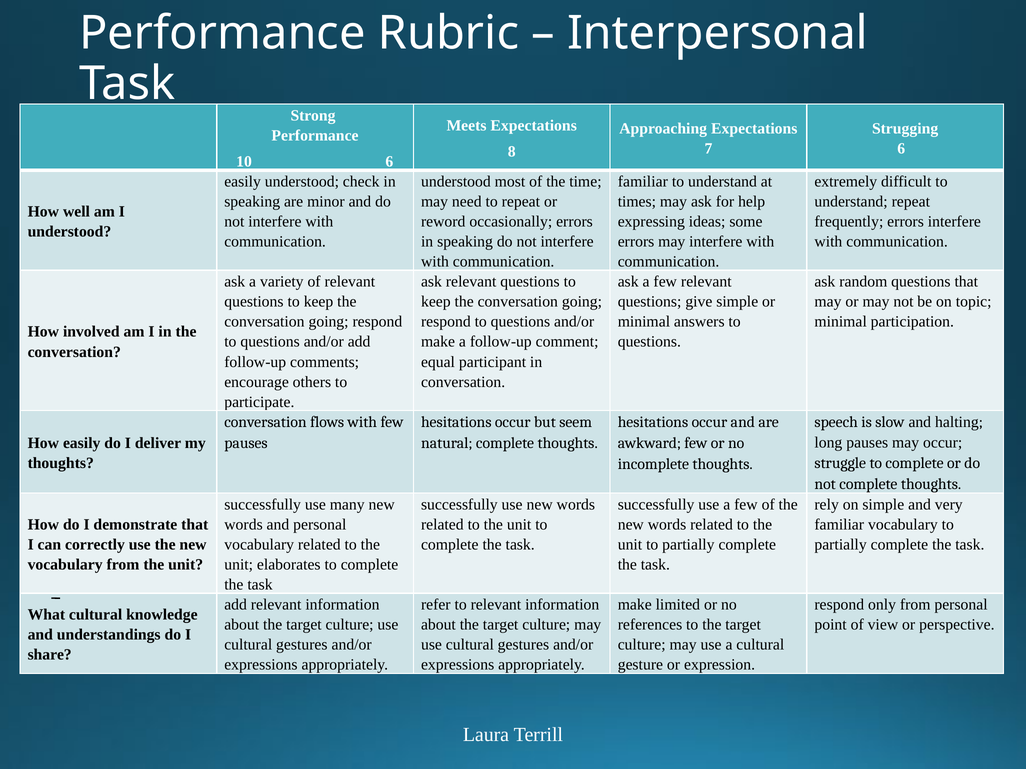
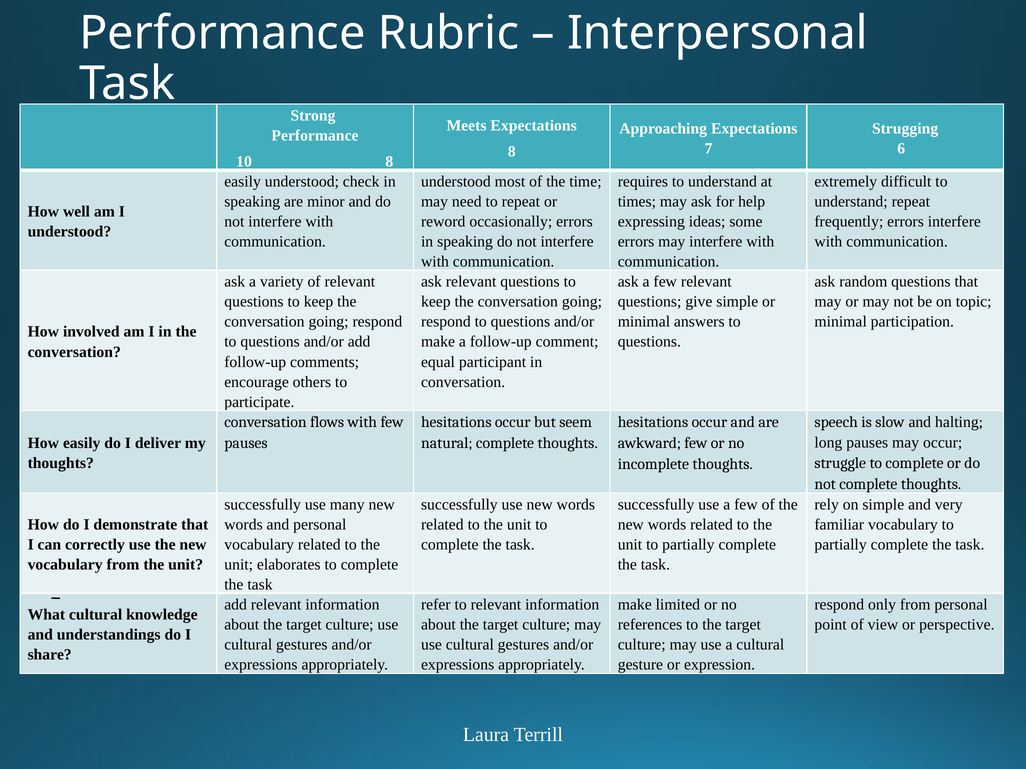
10 6: 6 -> 8 (389, 162)
familiar: familiar -> requires (643, 182)
